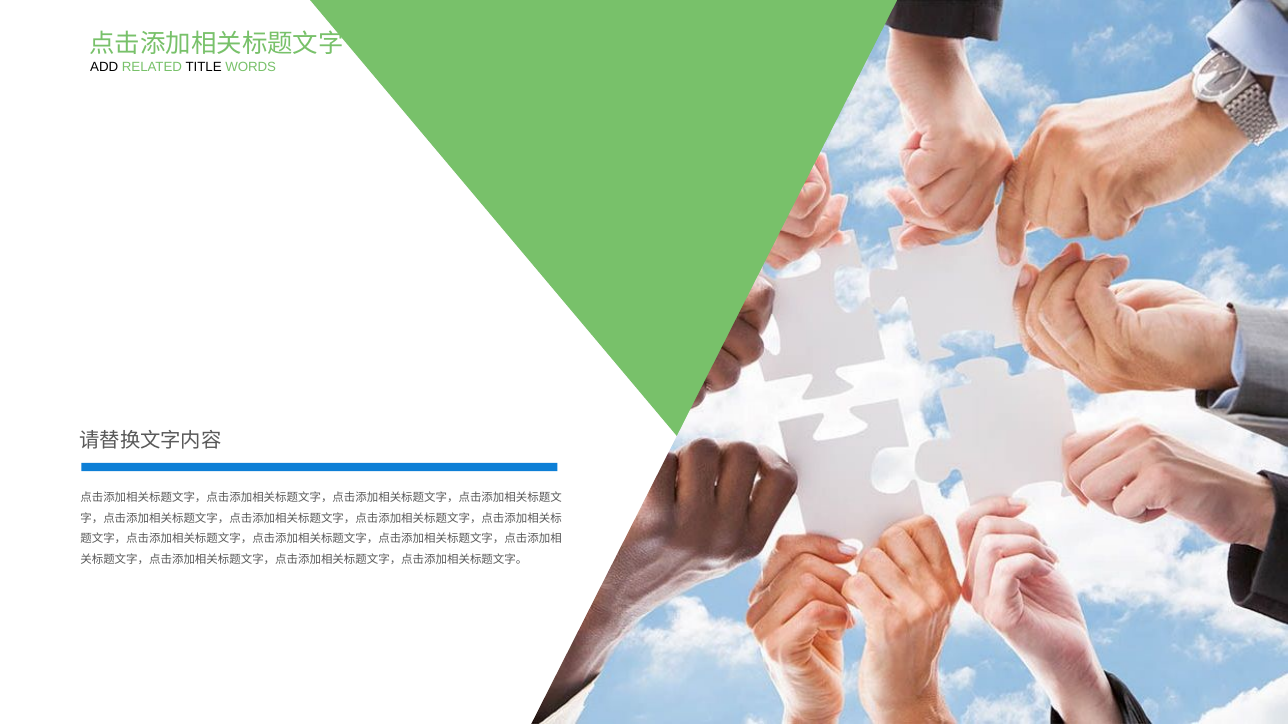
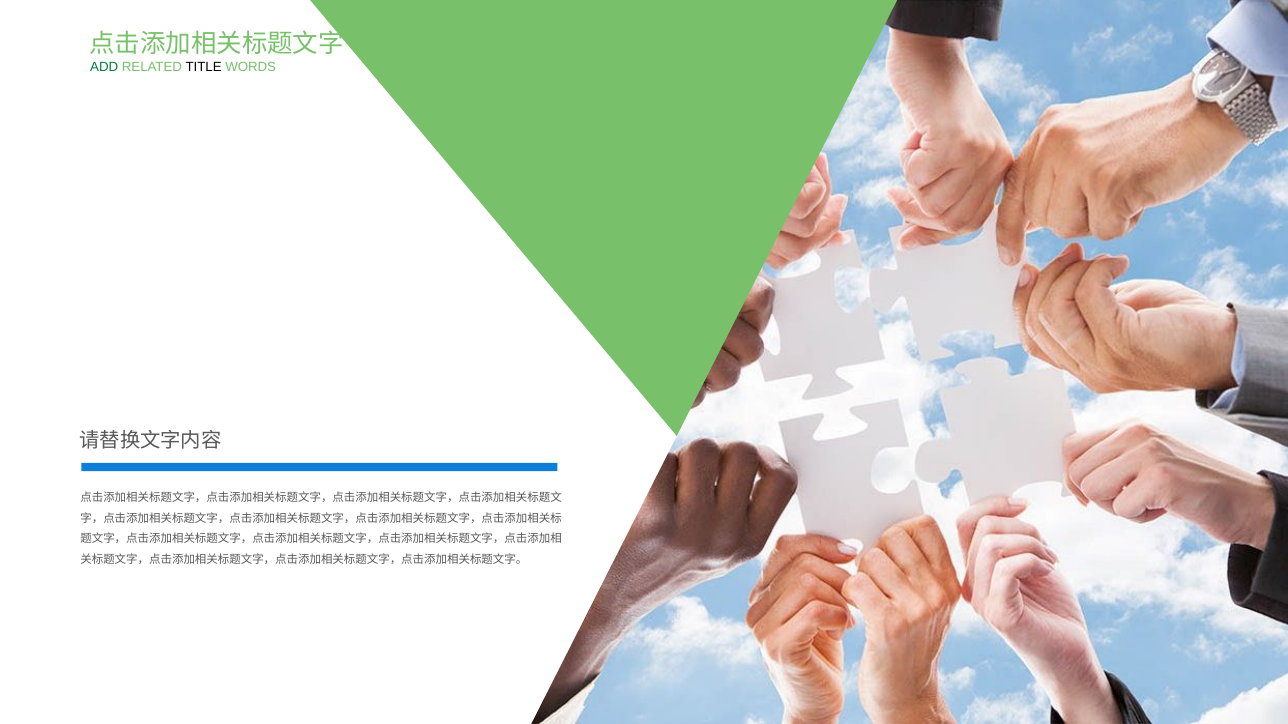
ADD colour: black -> green (104, 68)
